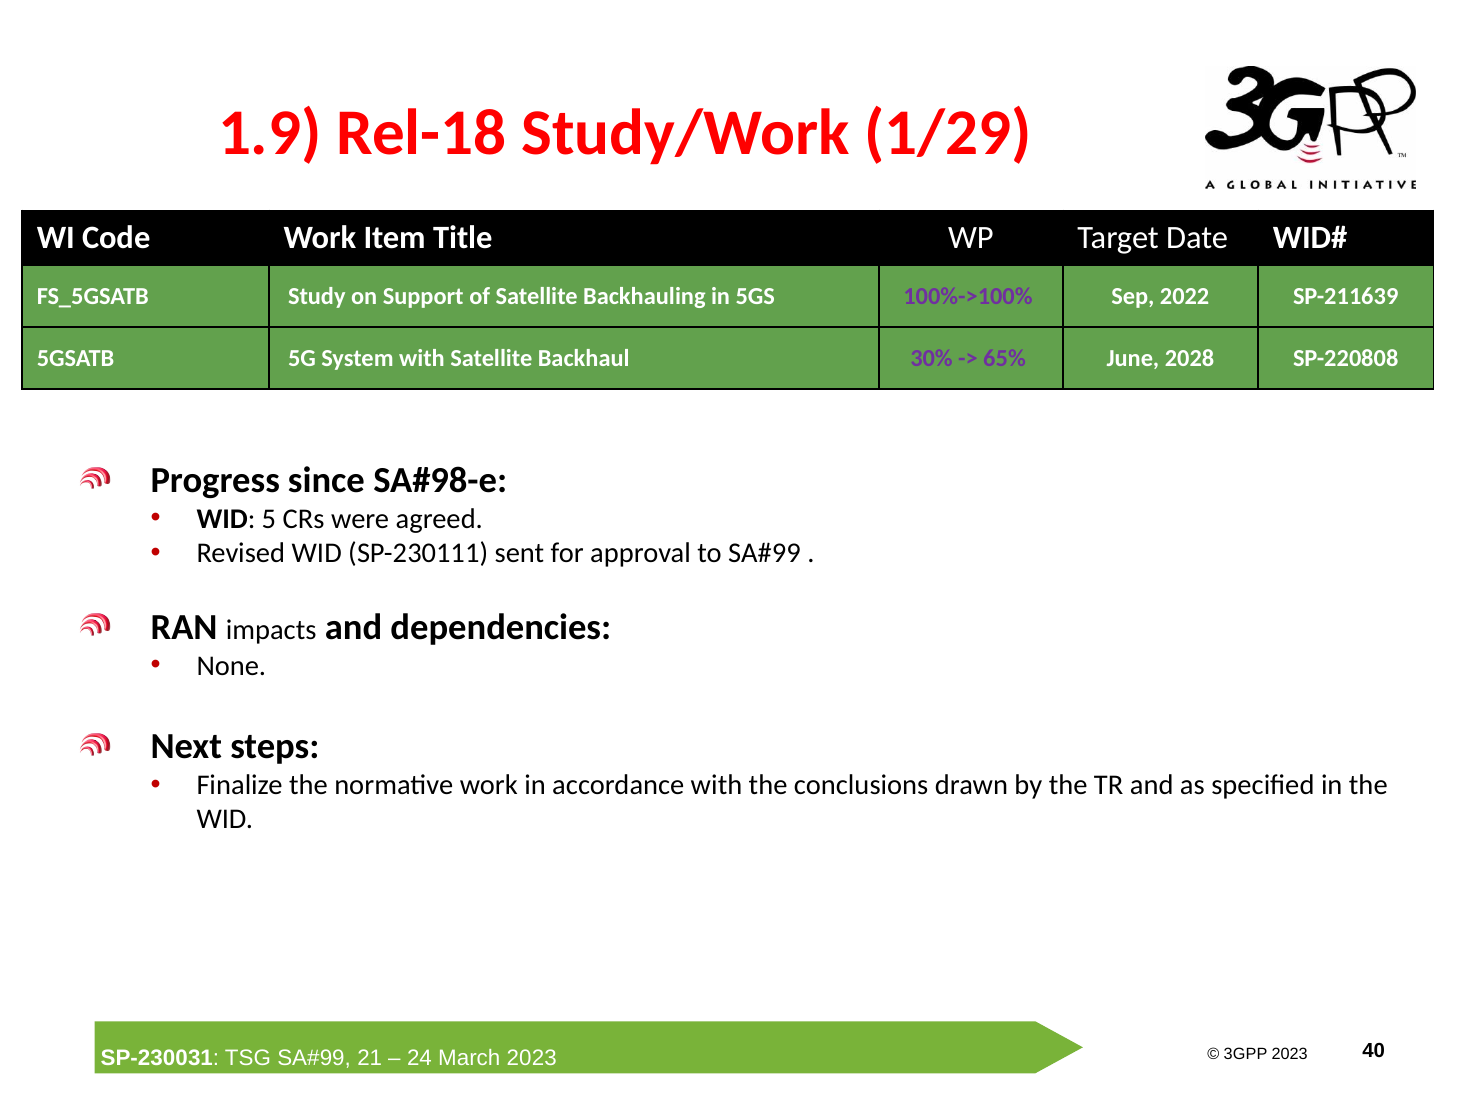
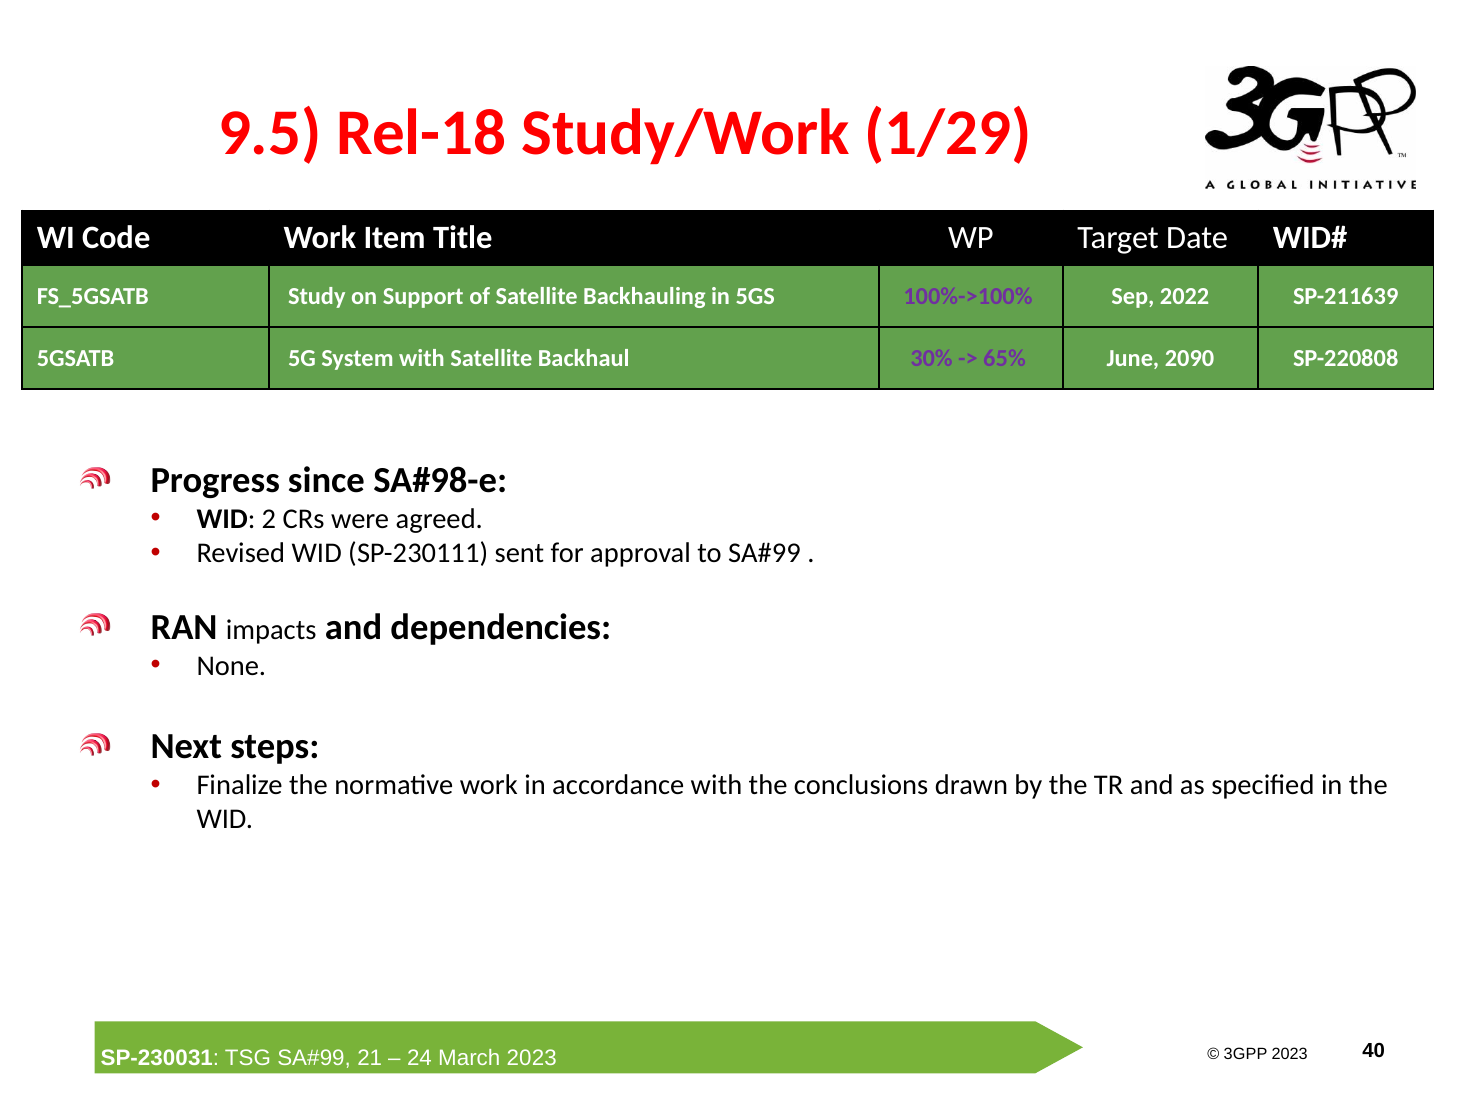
1.9: 1.9 -> 9.5 (270, 133)
2028: 2028 -> 2090 (1190, 358)
5: 5 -> 2 (269, 519)
